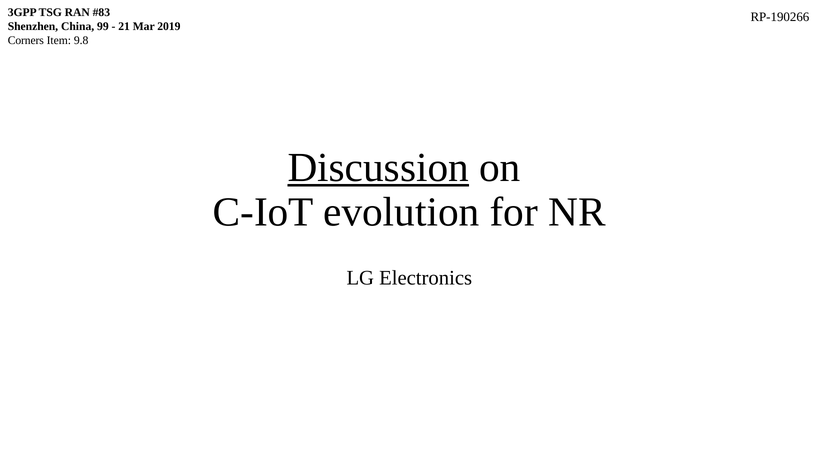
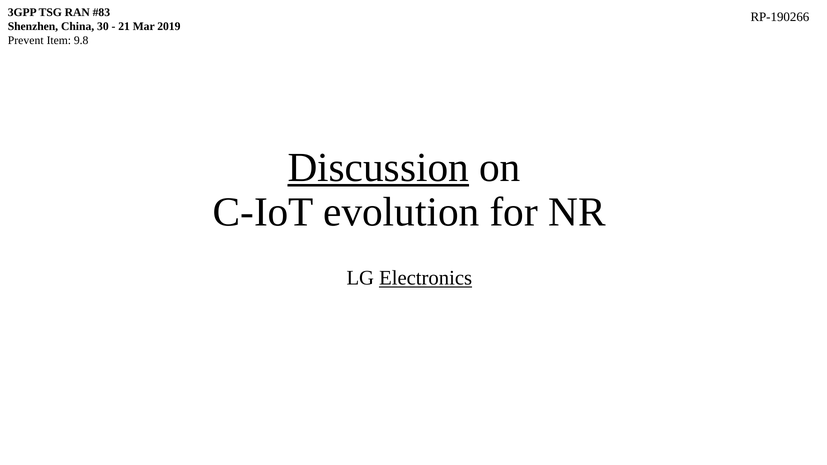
99: 99 -> 30 (103, 26)
Corners: Corners -> Prevent (26, 40)
Electronics underline: none -> present (426, 278)
